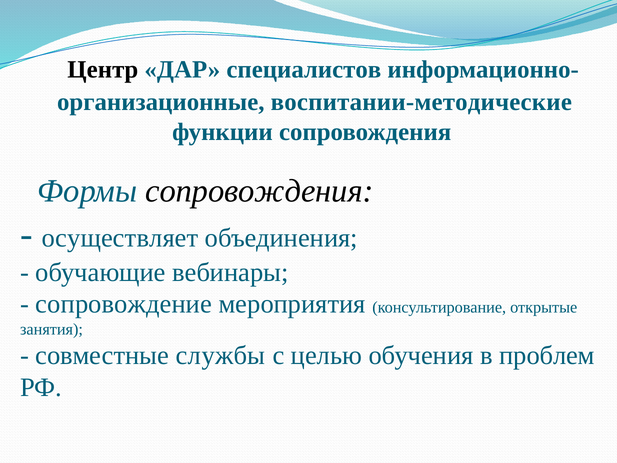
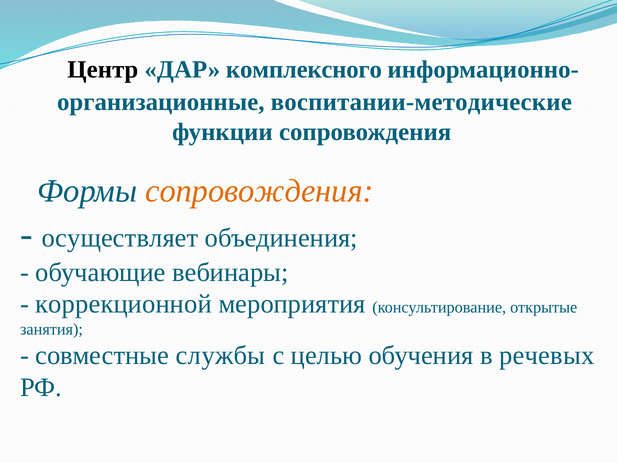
специалистов: специалистов -> комплексного (304, 70)
сопровождения colour: black -> orange (259, 191)
сопровождение: сопровождение -> коррекционной (124, 304)
проблем: проблем -> речевых (547, 355)
